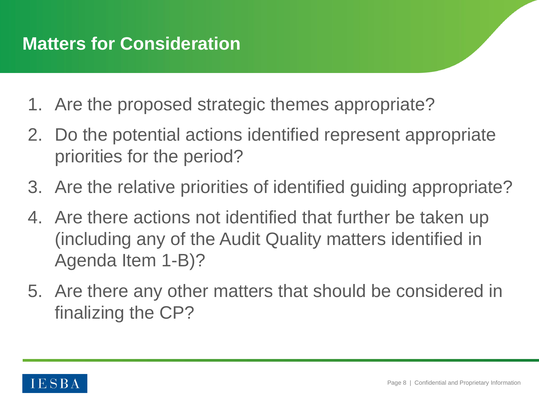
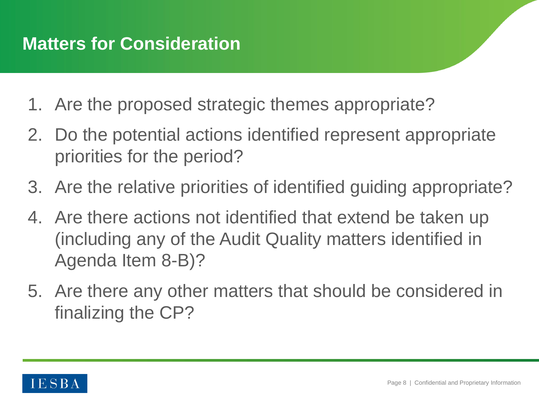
further: further -> extend (364, 218)
1-B: 1-B -> 8-B (184, 261)
